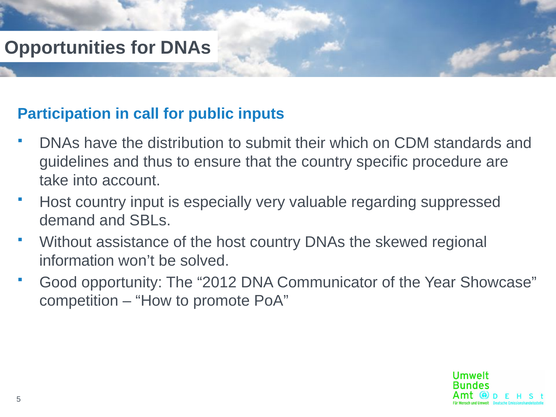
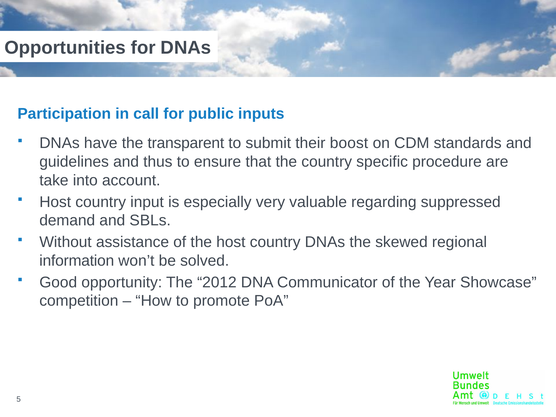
distribution: distribution -> transparent (186, 143)
which: which -> boost (349, 143)
